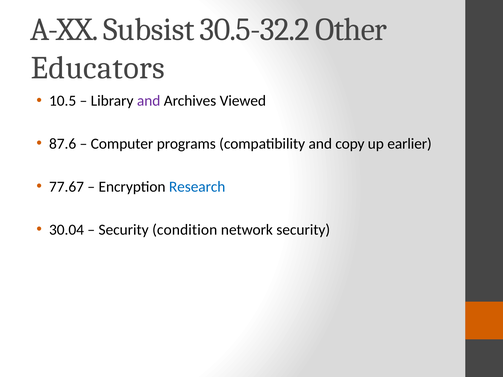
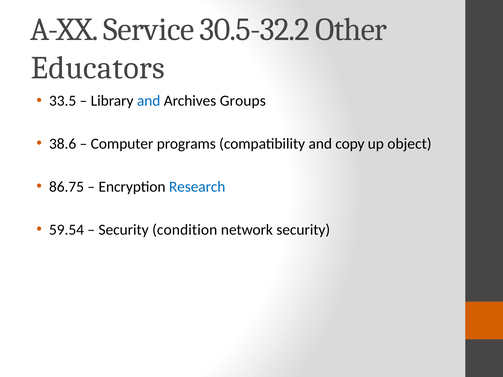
Subsist: Subsist -> Service (149, 29)
10.5: 10.5 -> 33.5 (63, 101)
and colour: purple -> blue (149, 101)
Viewed: Viewed -> Groups (243, 101)
87.6: 87.6 -> 38.6 (63, 144)
earlier: earlier -> object (409, 144)
77.67: 77.67 -> 86.75 (67, 187)
30.04: 30.04 -> 59.54 (67, 230)
